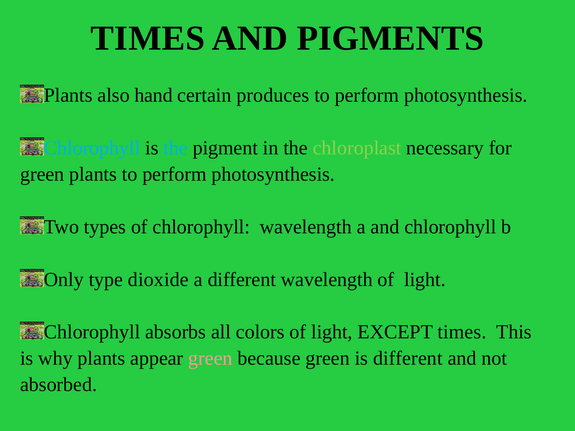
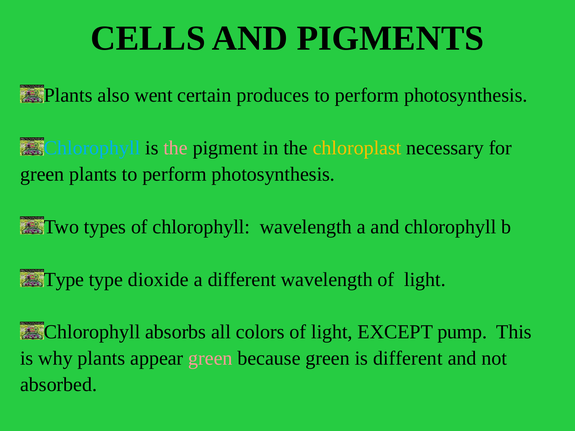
TIMES: TIMES -> CELLS (148, 38)
hand: hand -> went (154, 95)
the colour: light blue -> pink (176, 148)
chloroplast colour: light green -> yellow (357, 148)
Only: Only -> Type (64, 280)
EXCEPT times: times -> pump (462, 332)
